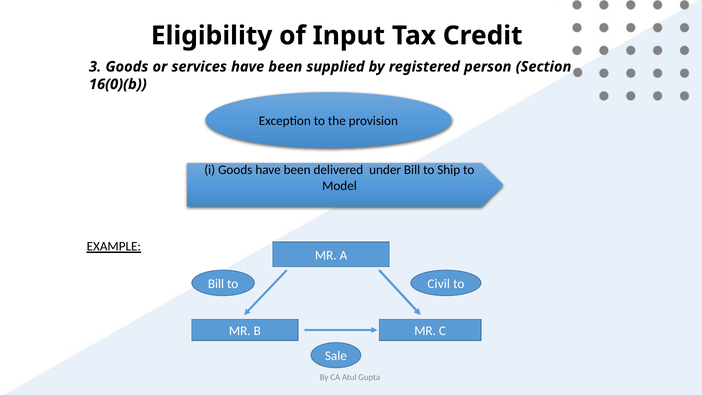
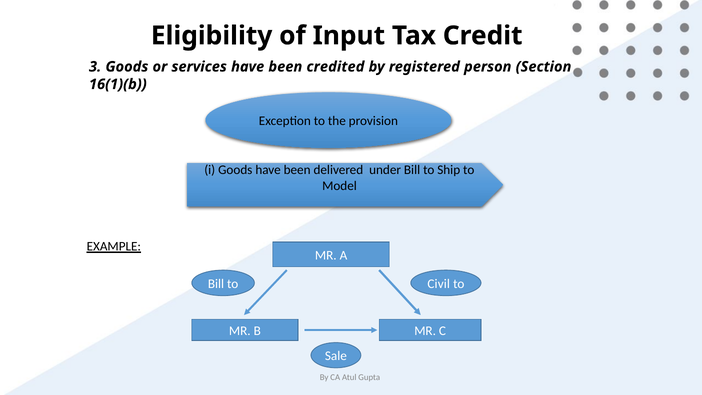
supplied: supplied -> credited (335, 67)
16(0)(b: 16(0)(b -> 16(1)(b (118, 84)
